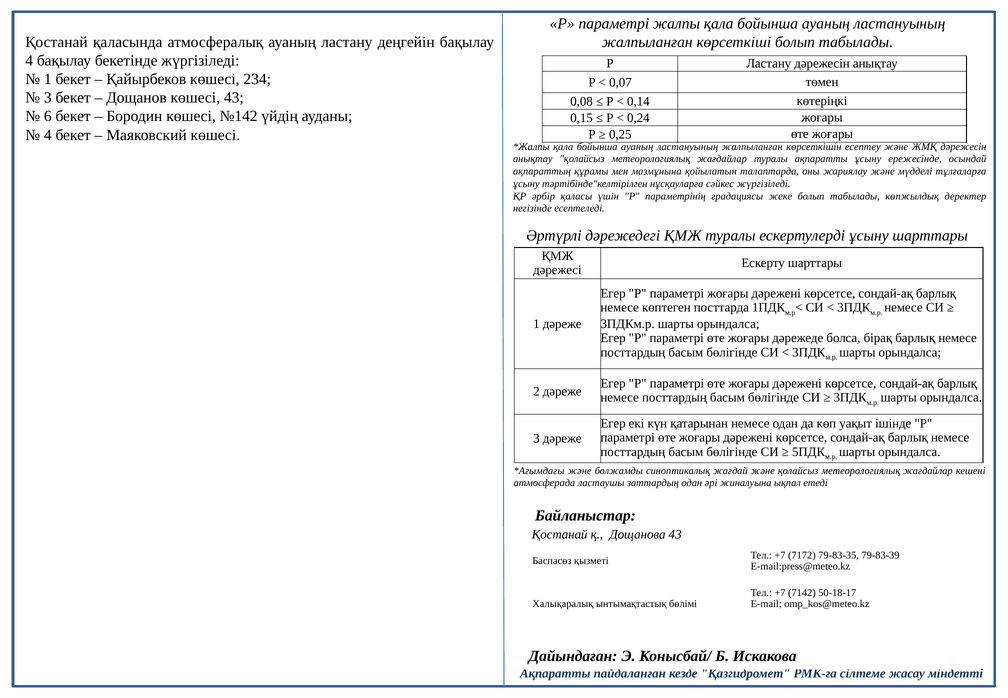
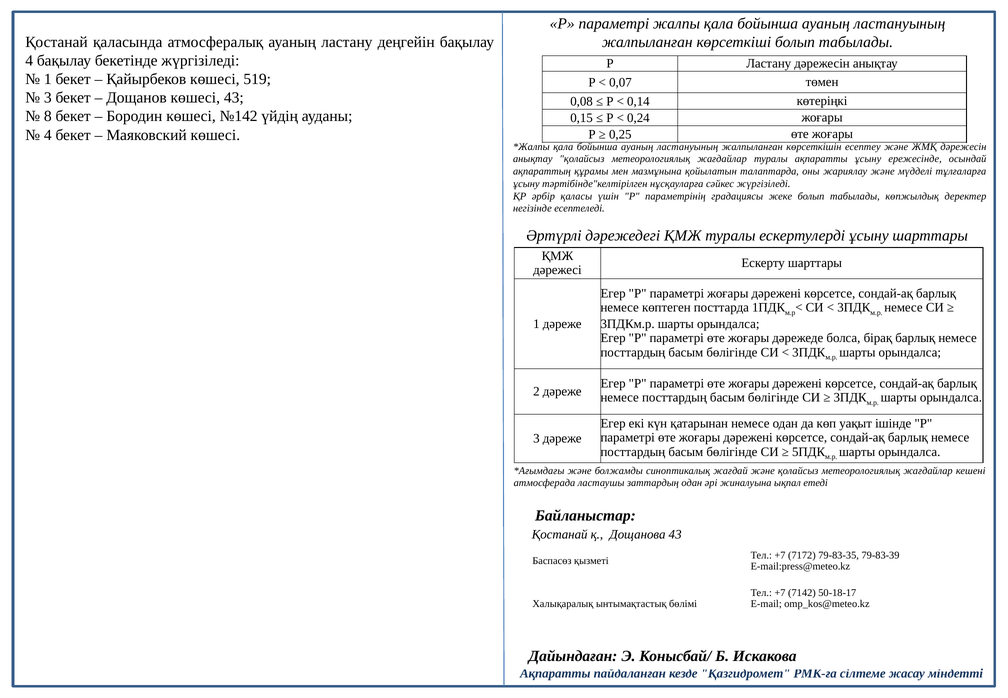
234: 234 -> 519 (257, 79)
6: 6 -> 8 (48, 116)
